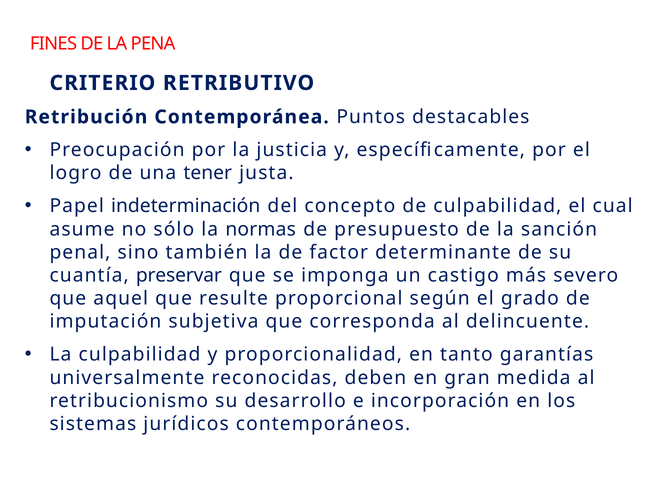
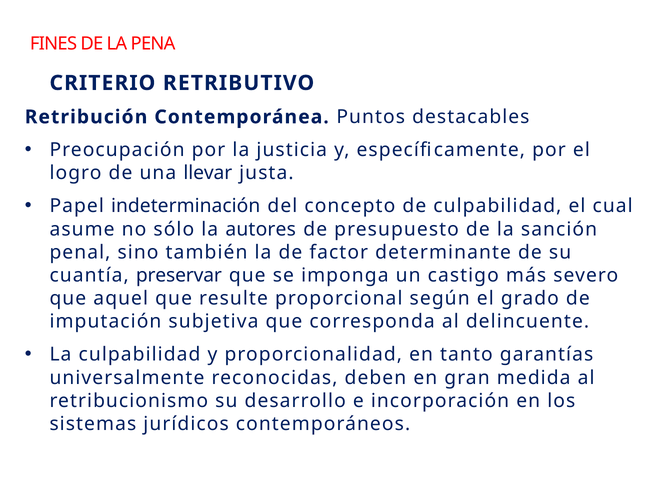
tener: tener -> llevar (208, 173)
normas: normas -> autores (261, 229)
